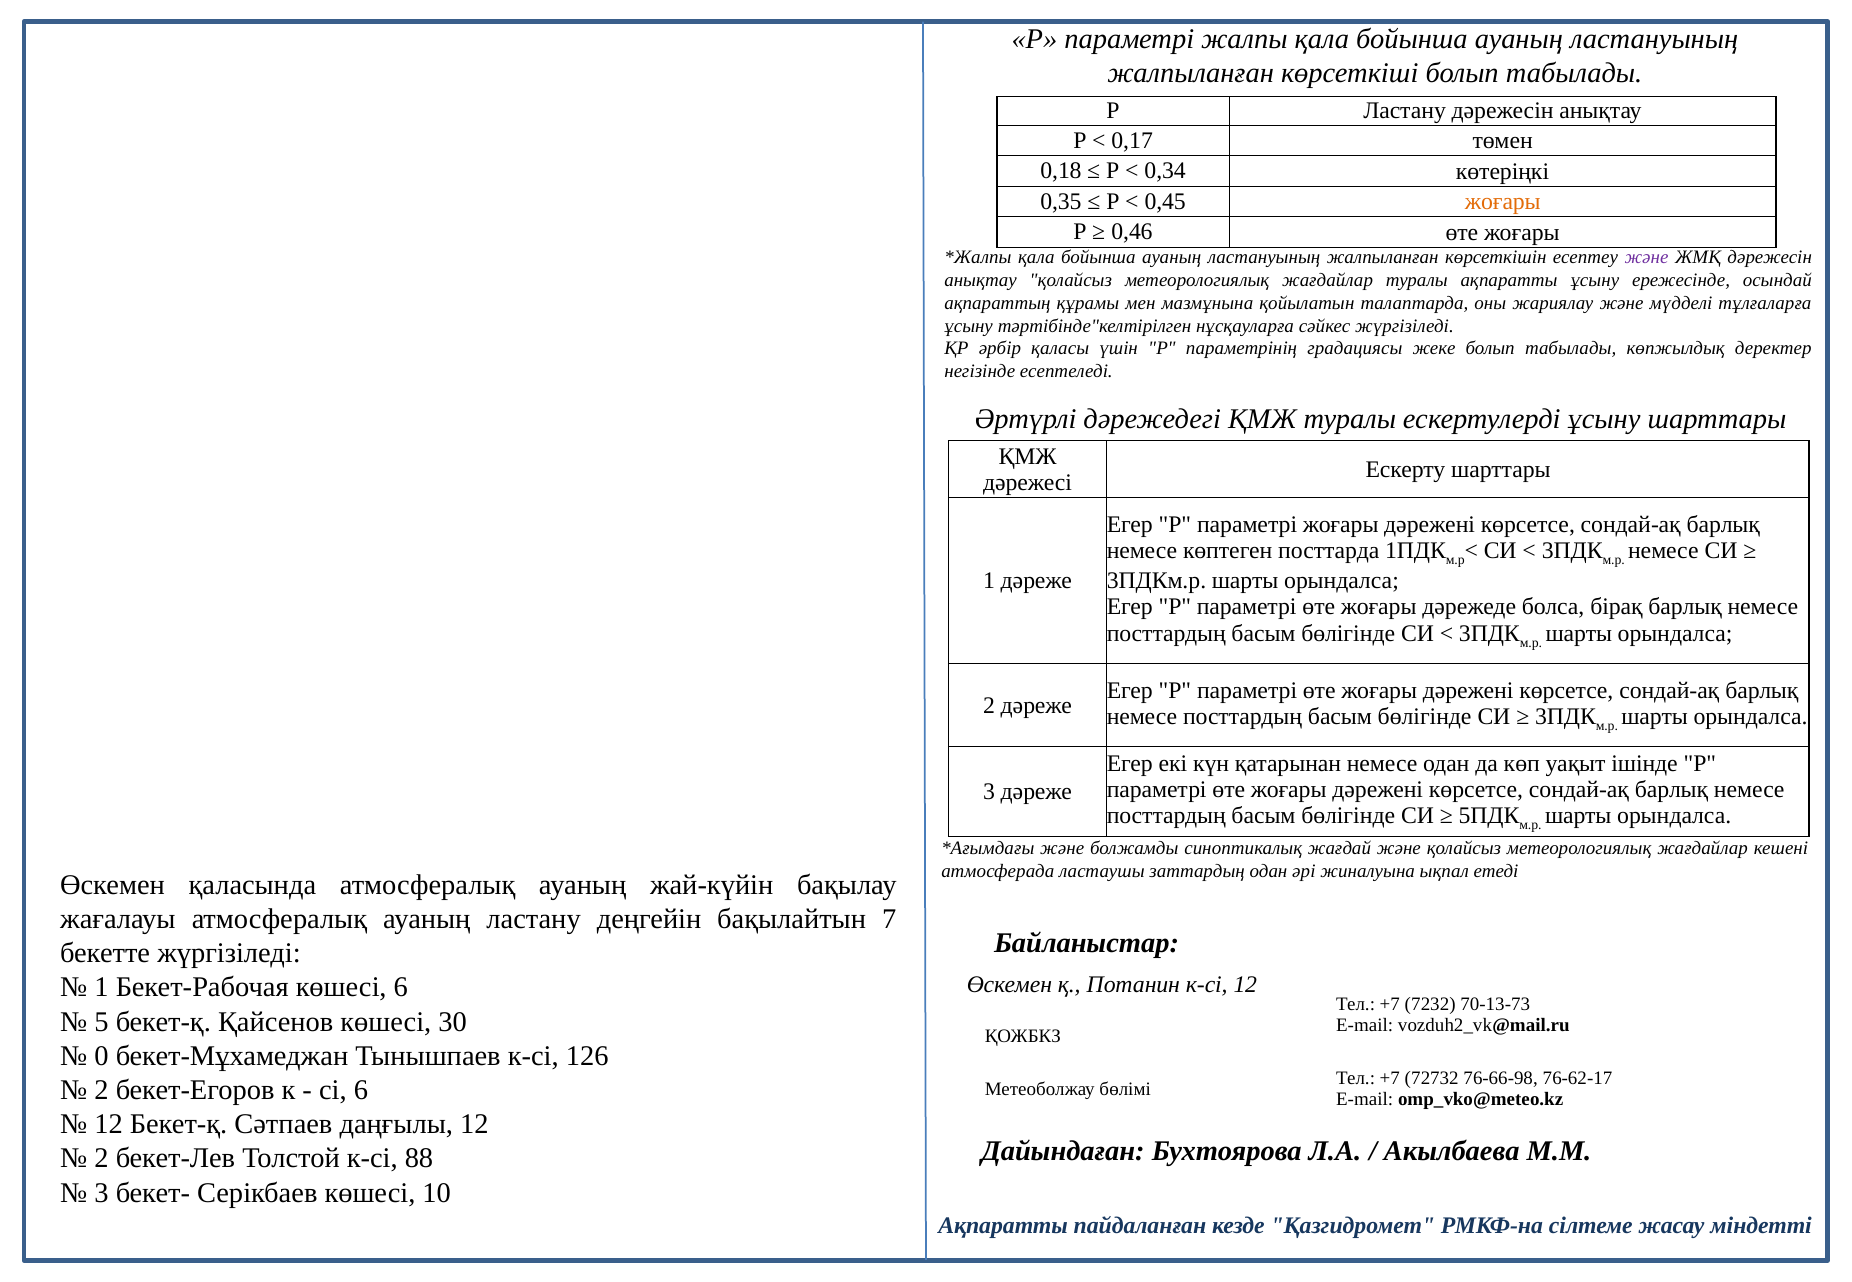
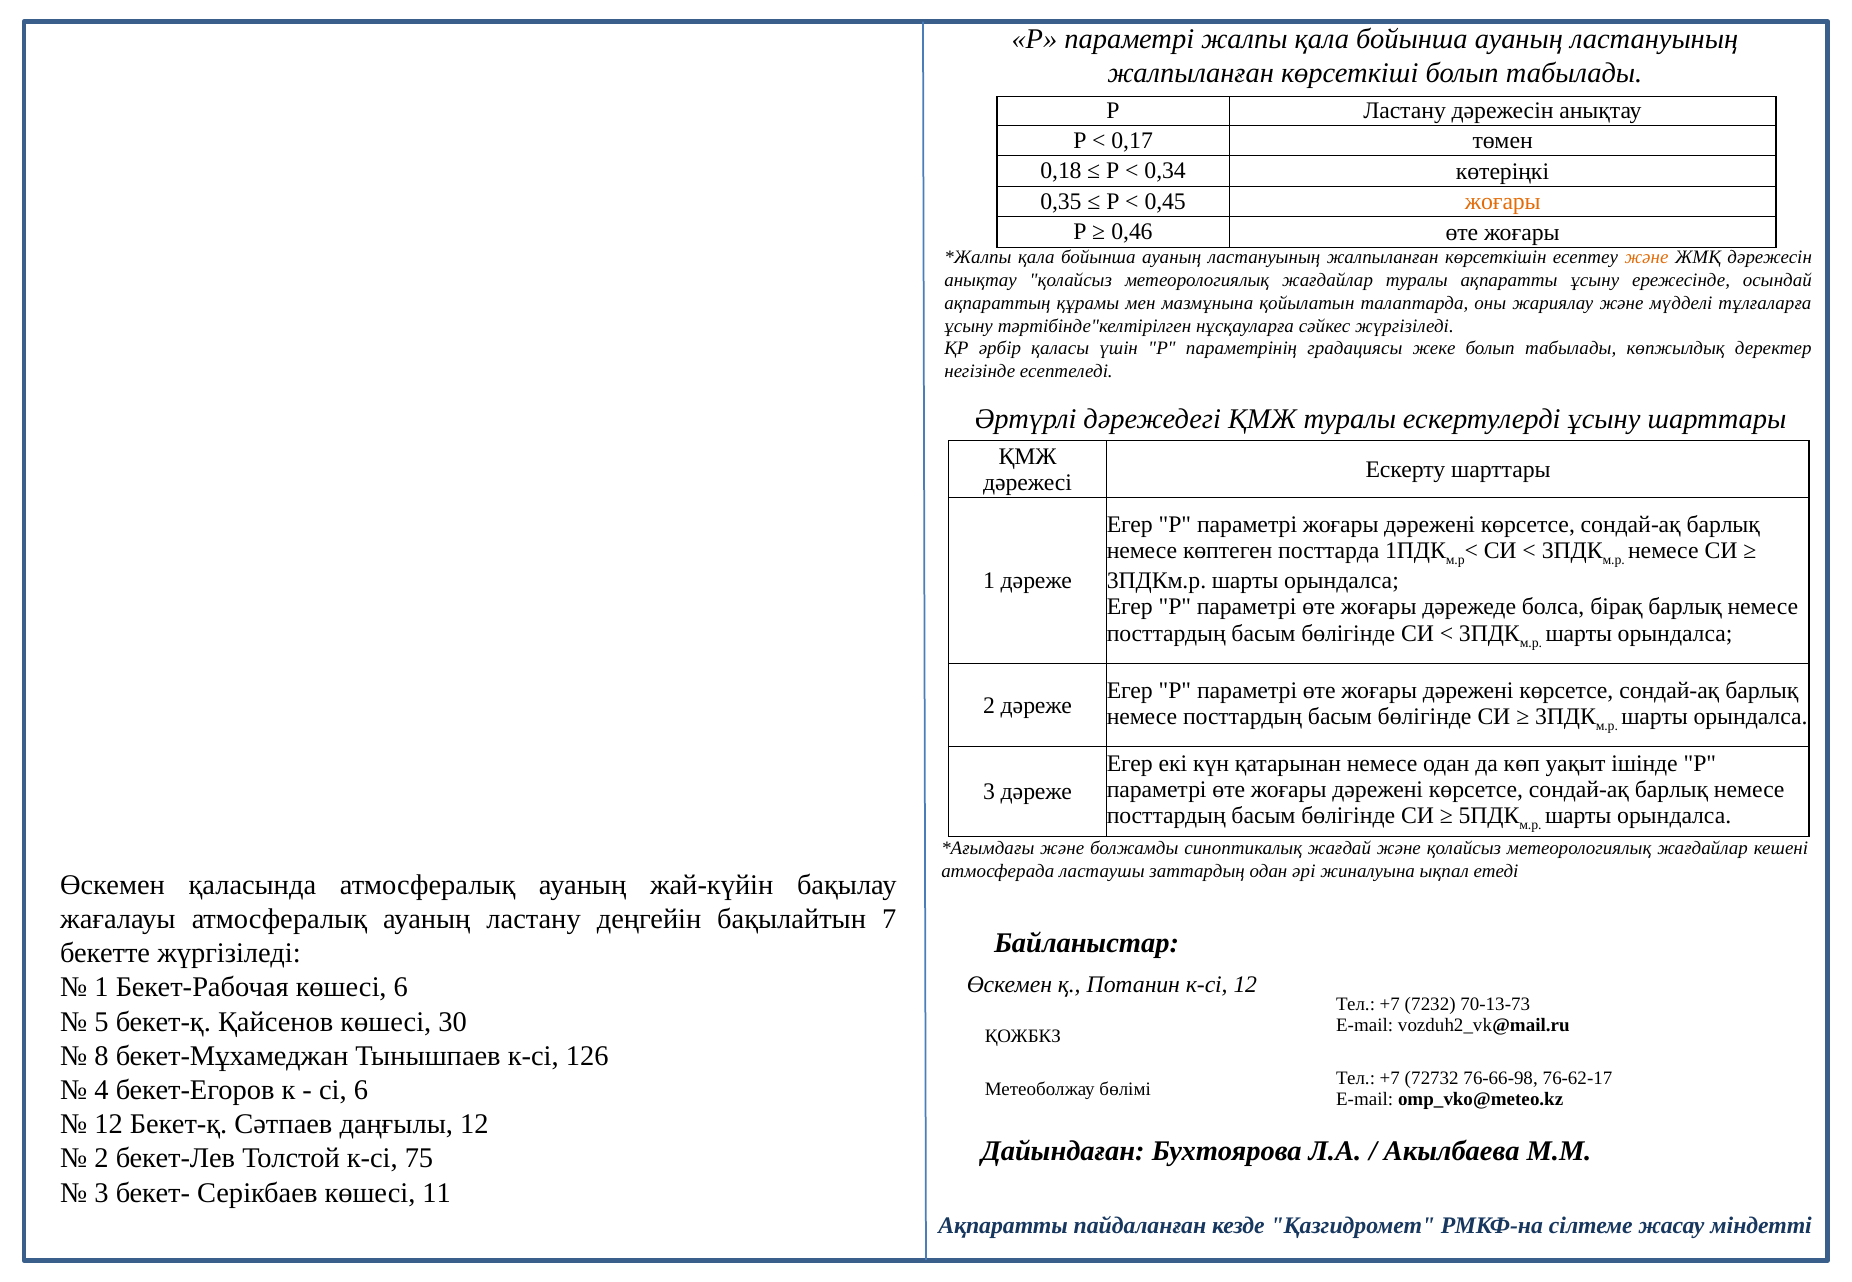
және colour: purple -> orange (1646, 258)
0: 0 -> 8 (102, 1056)
2: 2 -> 4 (102, 1090)
88: 88 -> 75 (419, 1159)
10: 10 -> 11 (437, 1193)
